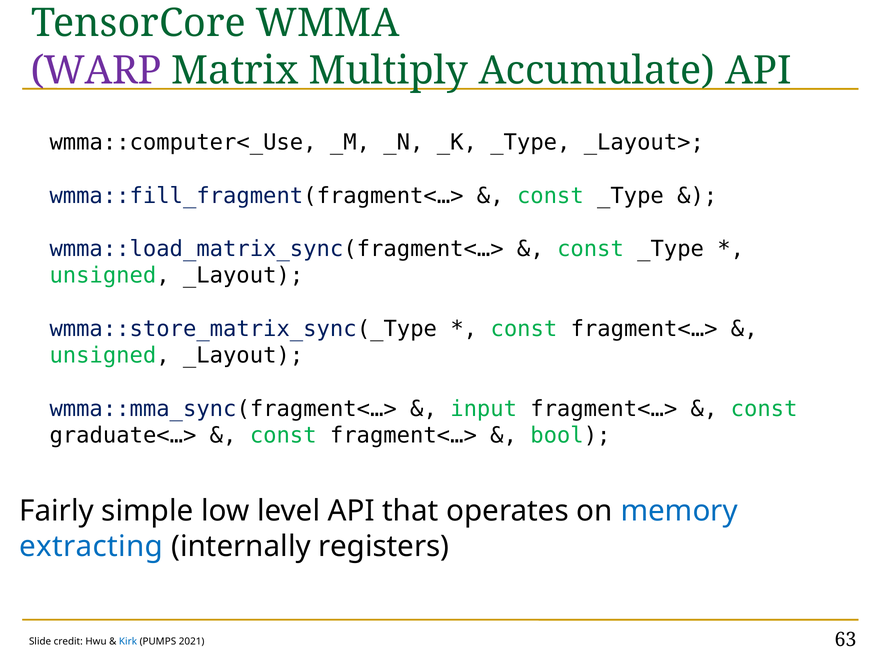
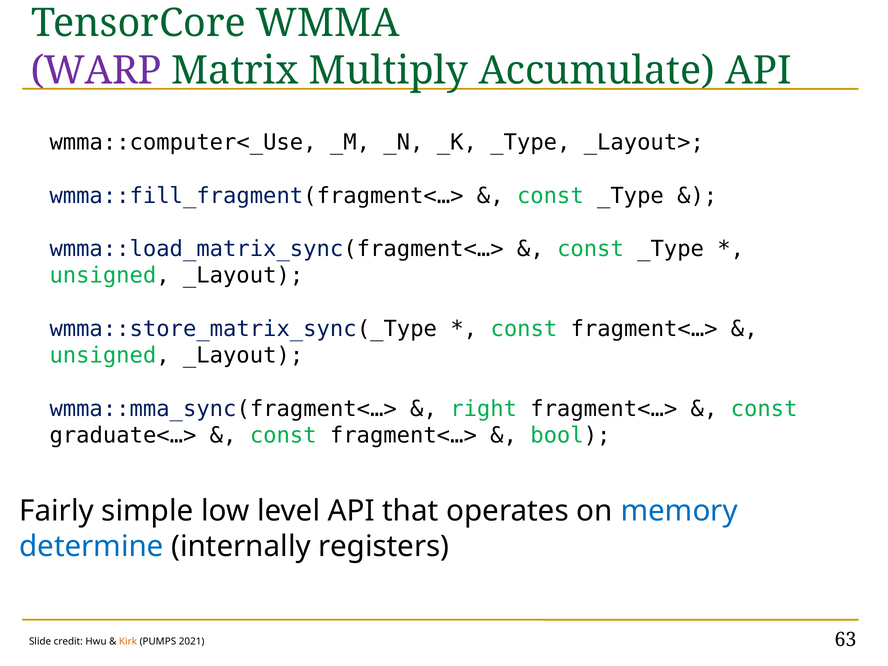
input: input -> right (484, 409)
extracting: extracting -> determine (91, 546)
Kirk colour: blue -> orange (128, 642)
